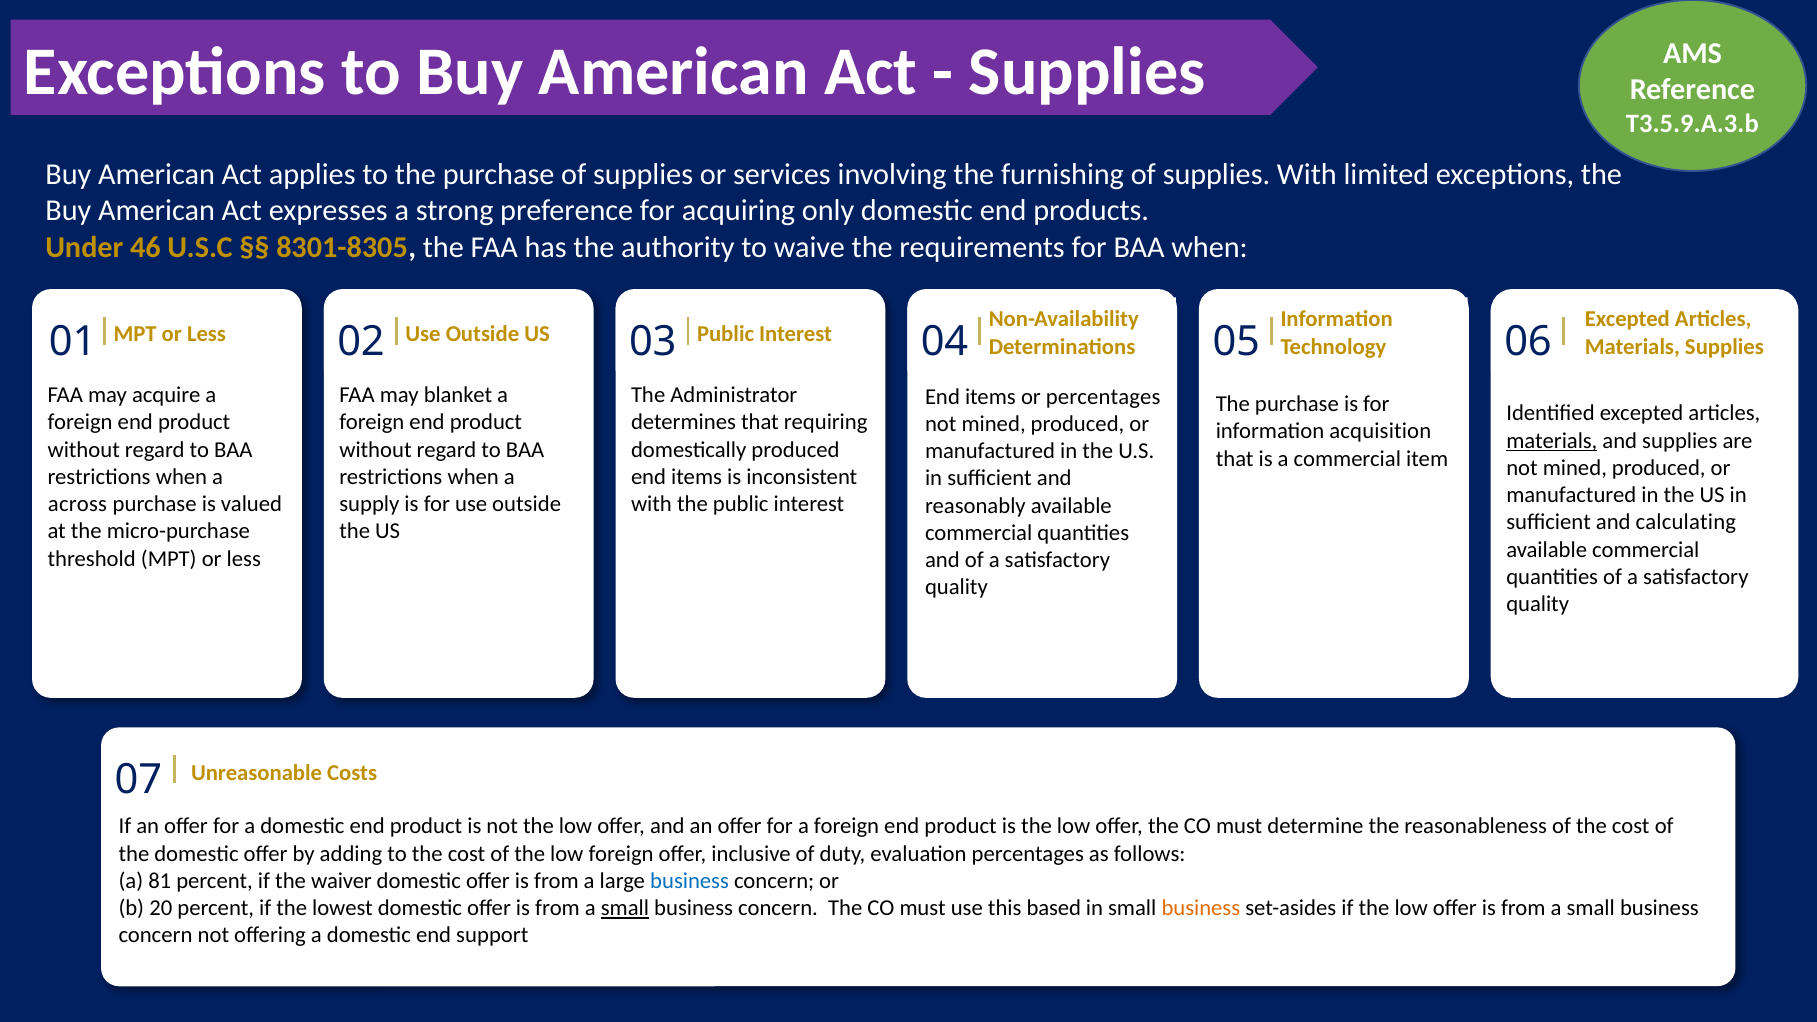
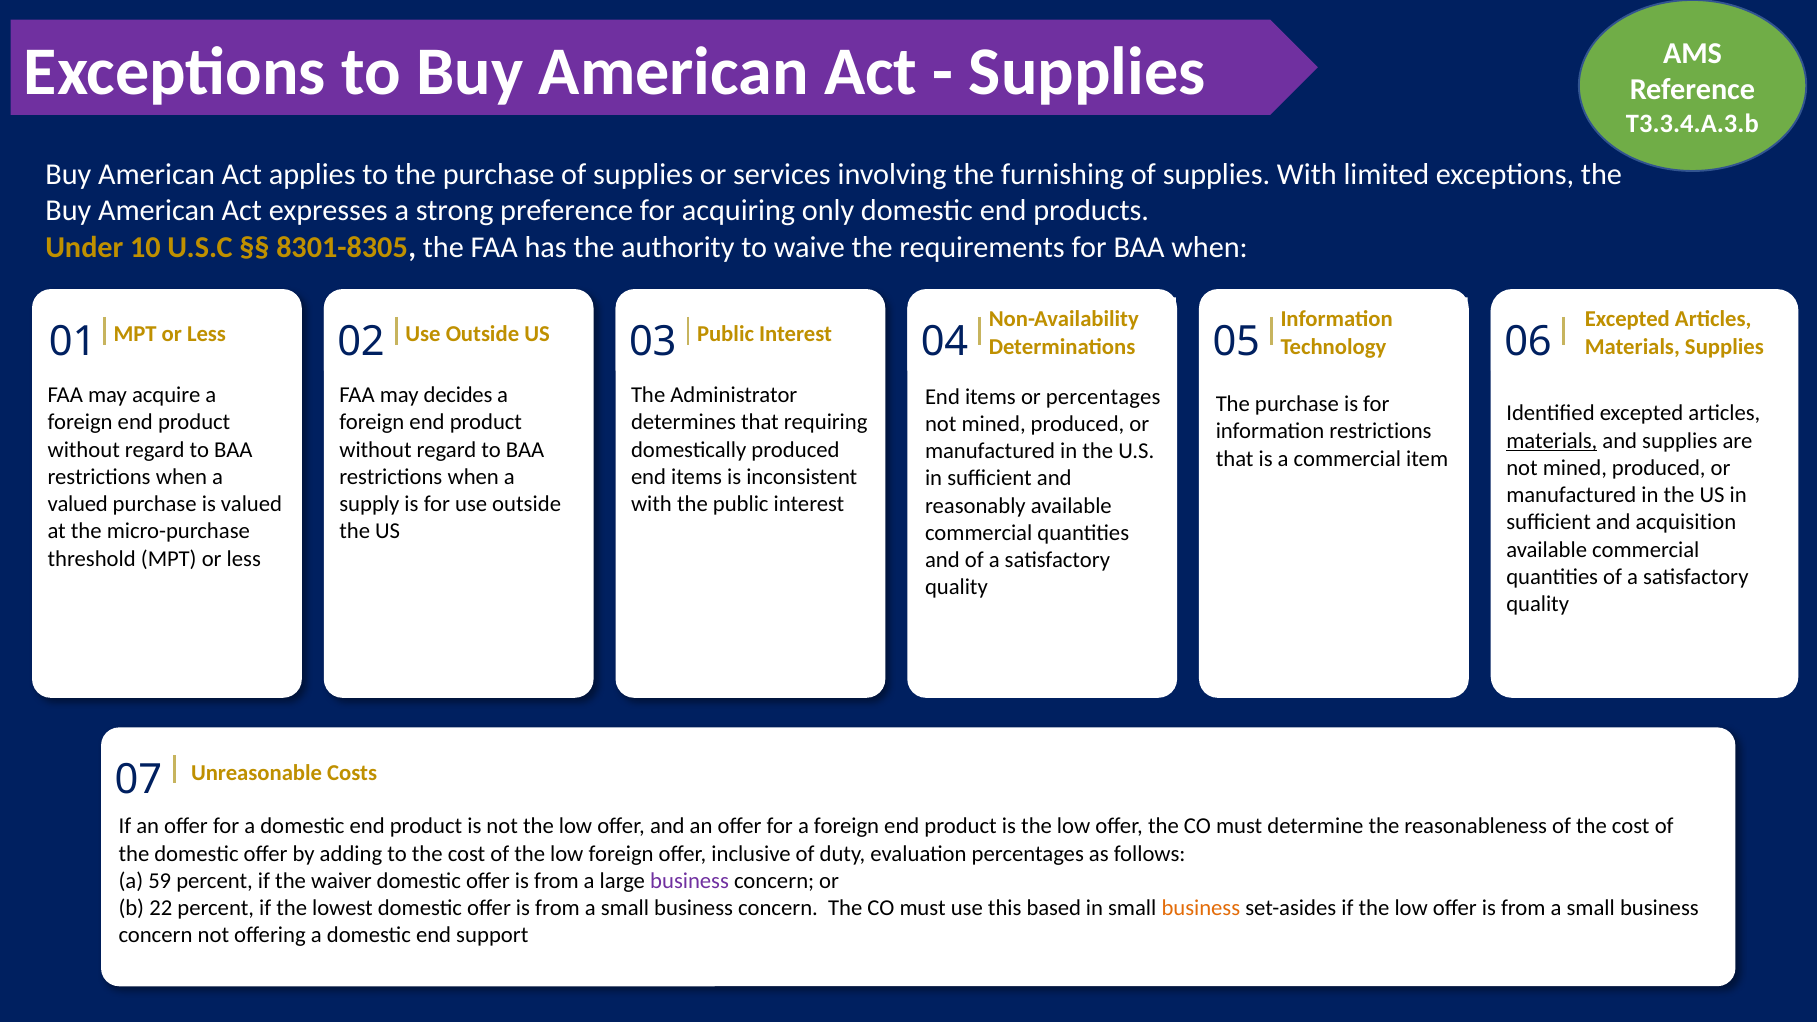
T3.5.9.A.3.b: T3.5.9.A.3.b -> T3.3.4.A.3.b (1692, 124)
46: 46 -> 10 (145, 247)
blanket: blanket -> decides (458, 395)
information acquisition: acquisition -> restrictions (1380, 431)
across: across -> valued (78, 504)
calculating: calculating -> acquisition (1686, 522)
81: 81 -> 59 (160, 881)
business colour: blue -> purple (690, 881)
20: 20 -> 22 (161, 908)
small underline: present -> none (625, 908)
